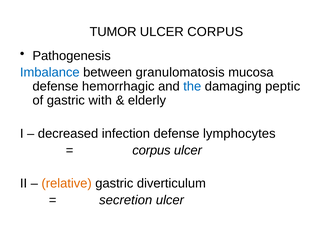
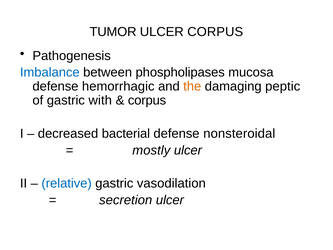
granulomatosis: granulomatosis -> phospholipases (180, 72)
the colour: blue -> orange (192, 86)
elderly: elderly -> corpus (147, 100)
infection: infection -> bacterial (126, 133)
lymphocytes: lymphocytes -> nonsteroidal (239, 133)
corpus: corpus -> mostly (151, 150)
relative colour: orange -> blue (67, 183)
diverticulum: diverticulum -> vasodilation (171, 183)
